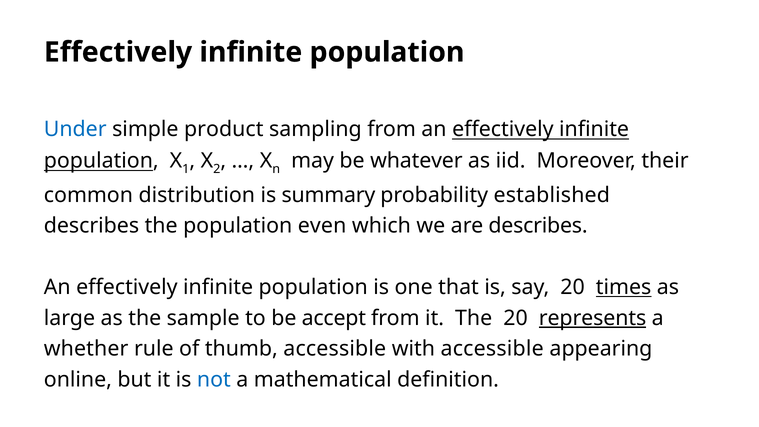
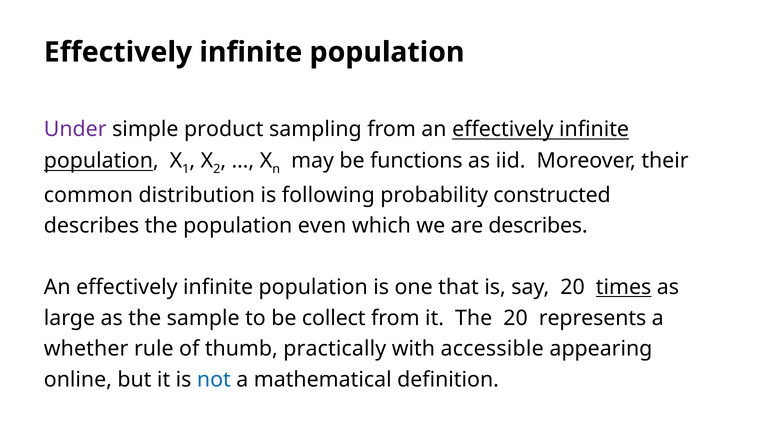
Under colour: blue -> purple (75, 129)
whatever: whatever -> functions (416, 161)
summary: summary -> following (328, 195)
established: established -> constructed (552, 195)
accept: accept -> collect (334, 318)
represents underline: present -> none (593, 318)
thumb accessible: accessible -> practically (335, 349)
